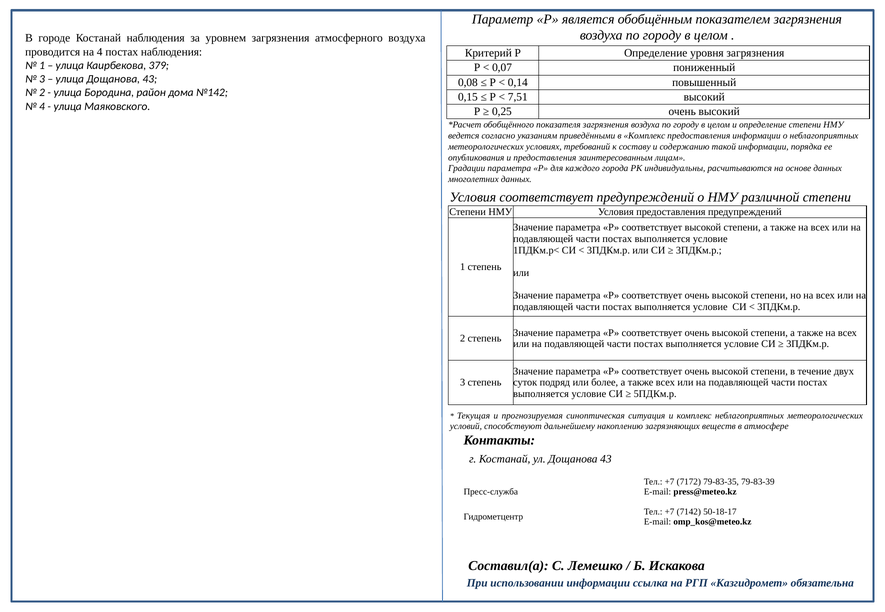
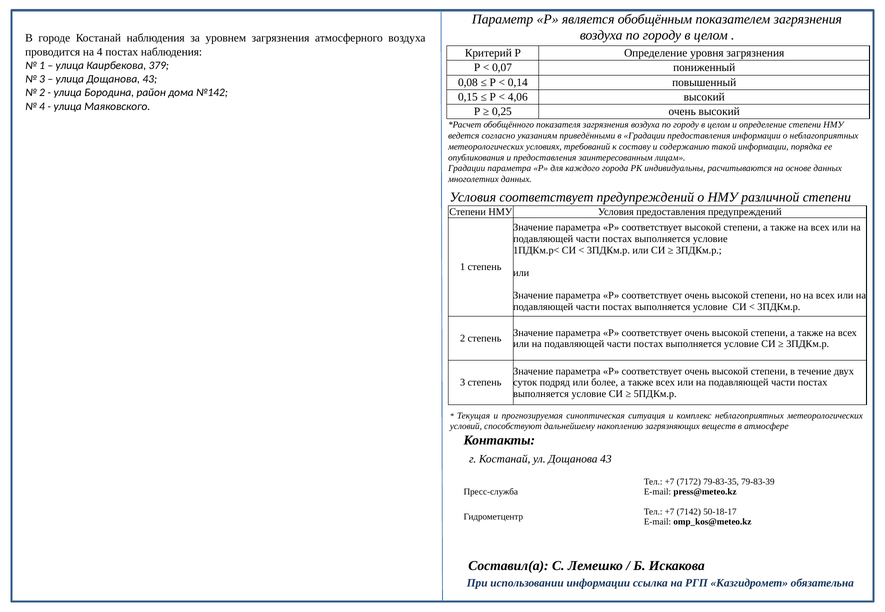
7,51: 7,51 -> 4,06 (518, 97)
в Комплекс: Комплекс -> Градации (644, 136)
